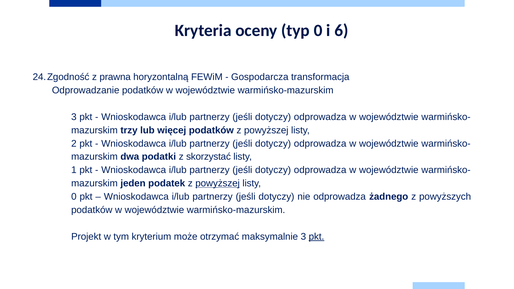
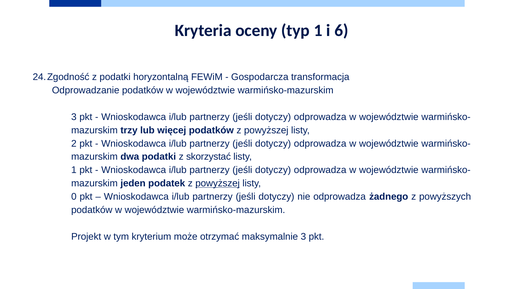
typ 0: 0 -> 1 (318, 30)
z prawna: prawna -> podatki (115, 77)
pkt underline: present -> none (316, 237)
